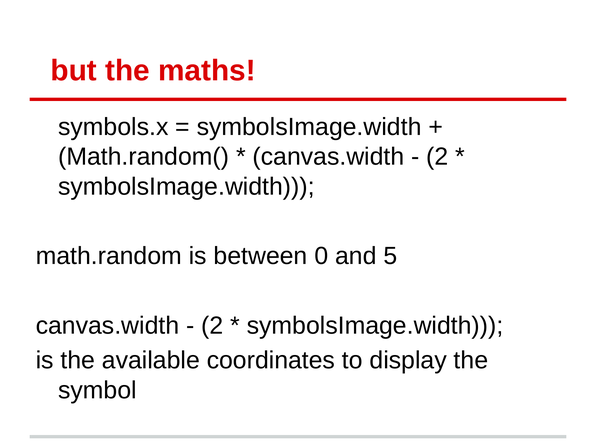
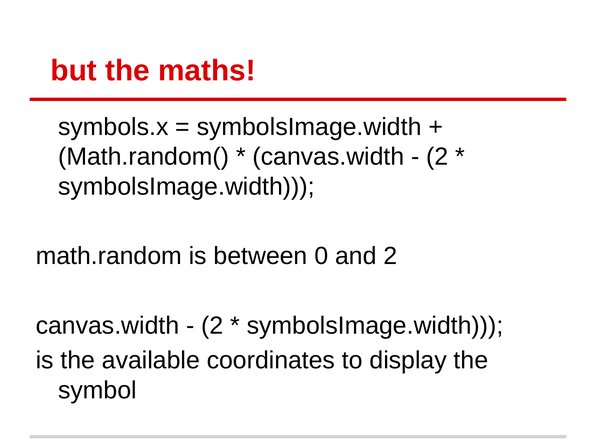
and 5: 5 -> 2 (390, 256)
